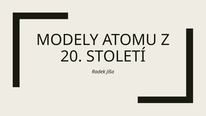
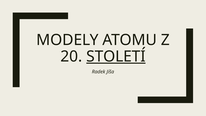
STOLETÍ underline: none -> present (116, 56)
